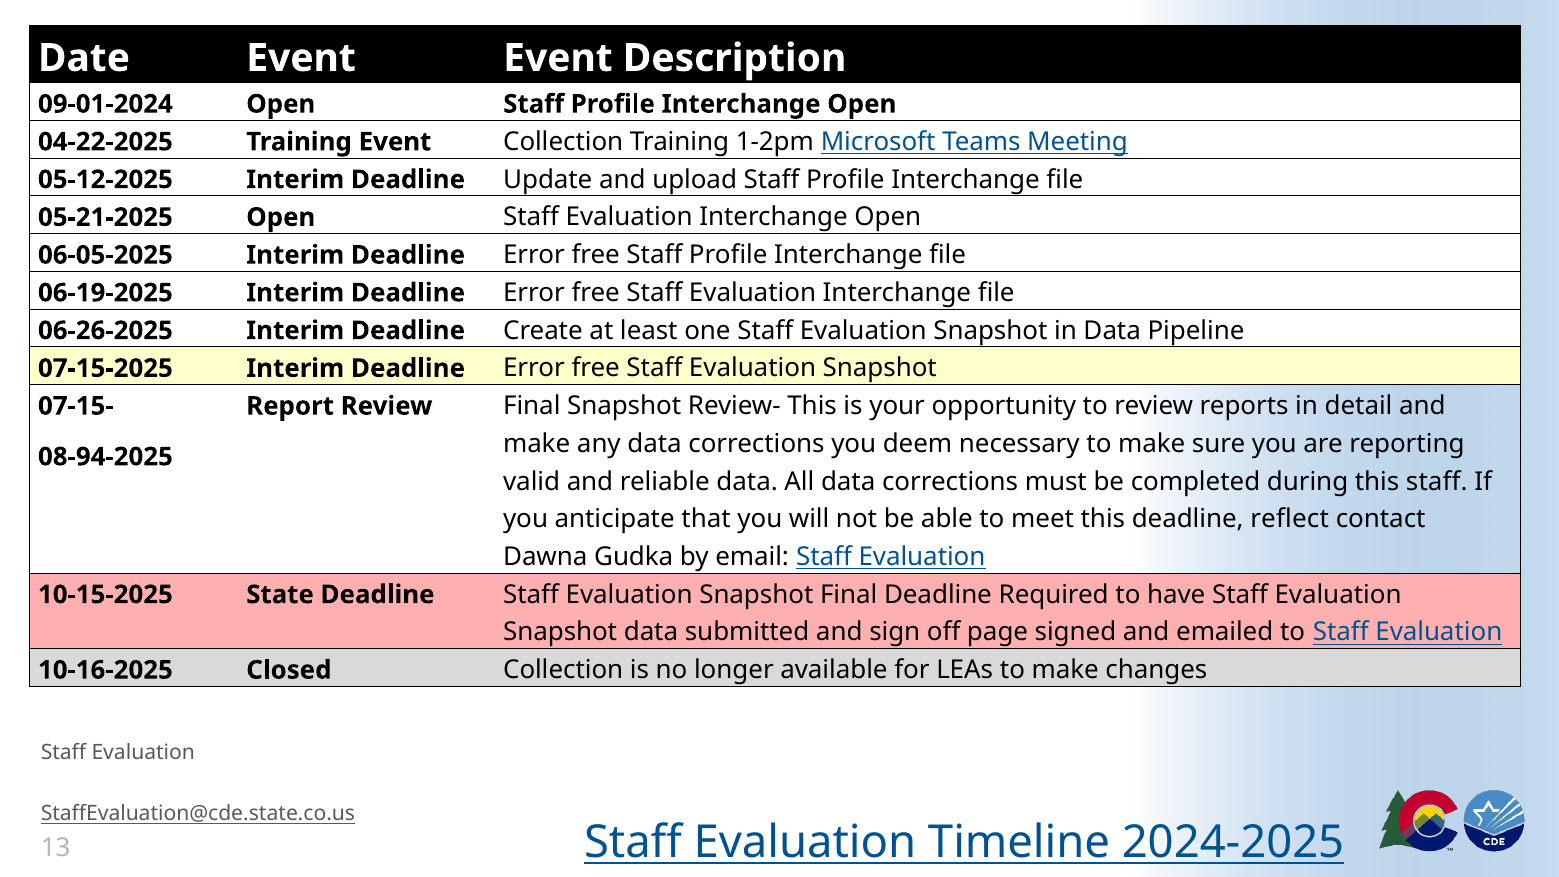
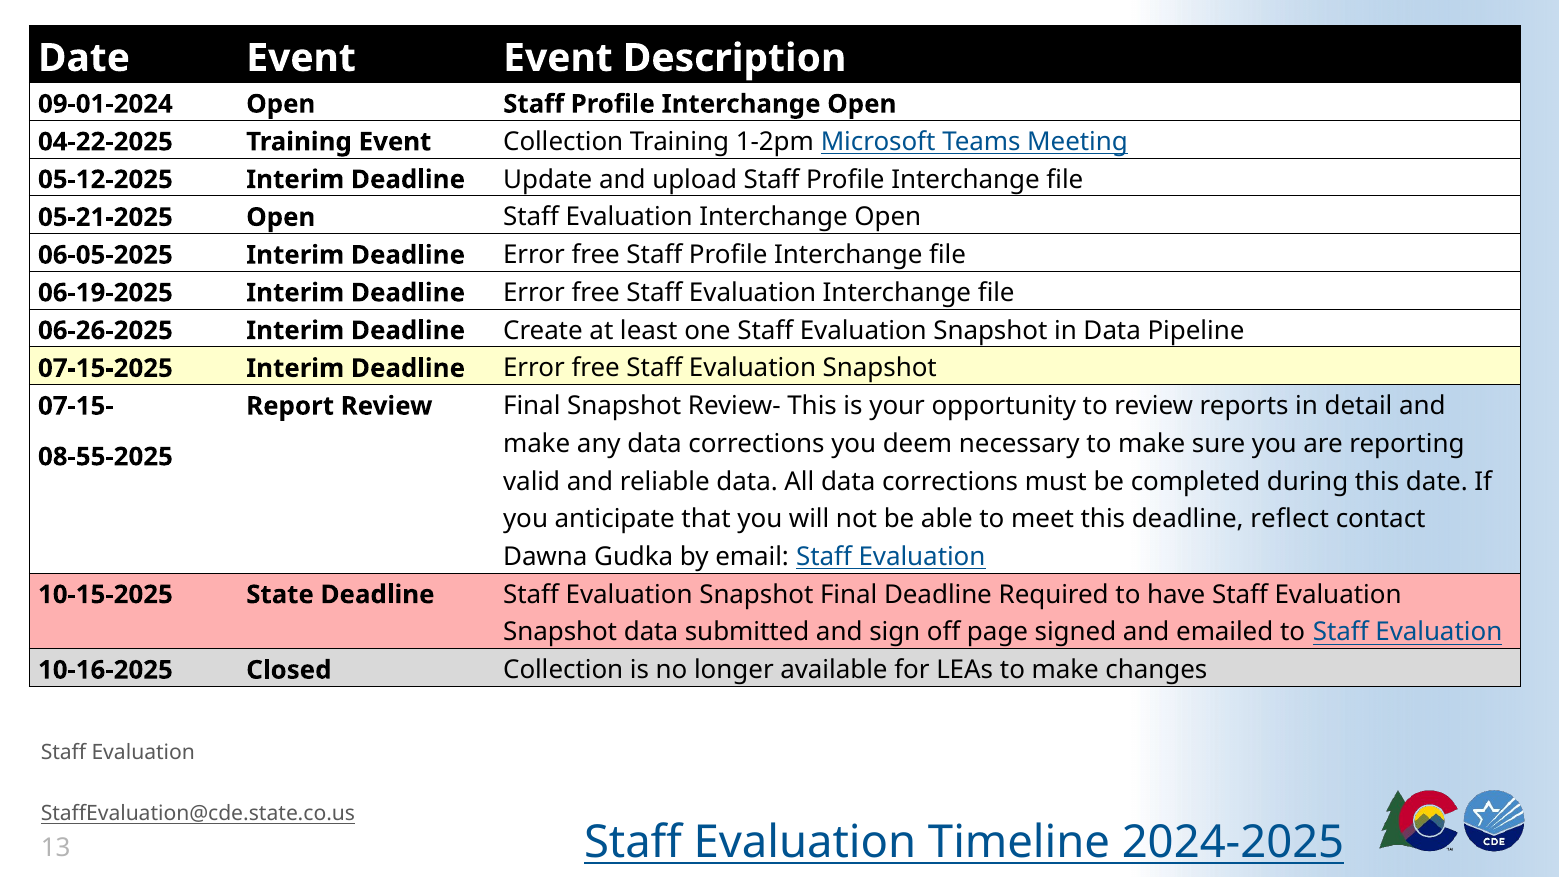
08-94-2025: 08-94-2025 -> 08-55-2025 (105, 457)
this staff: staff -> date (1437, 481)
